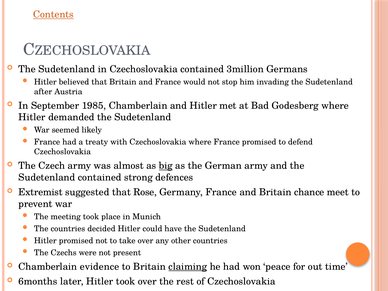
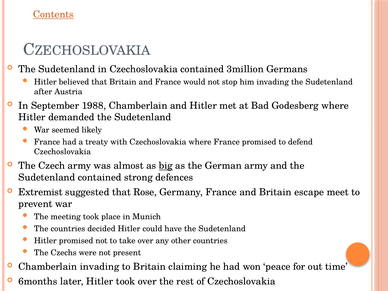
1985: 1985 -> 1988 (94, 106)
chance: chance -> escape (309, 192)
Chamberlain evidence: evidence -> invading (100, 267)
claiming underline: present -> none (188, 267)
